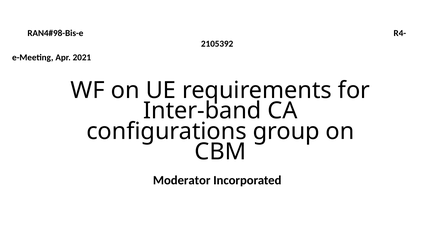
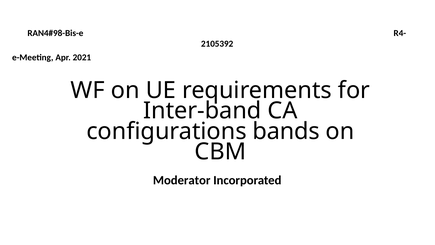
group: group -> bands (286, 131)
